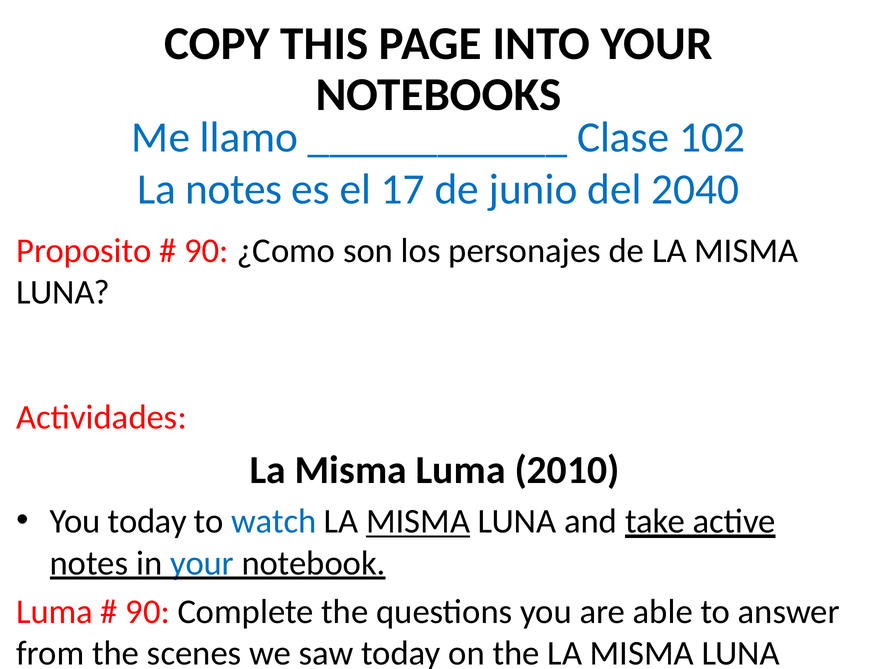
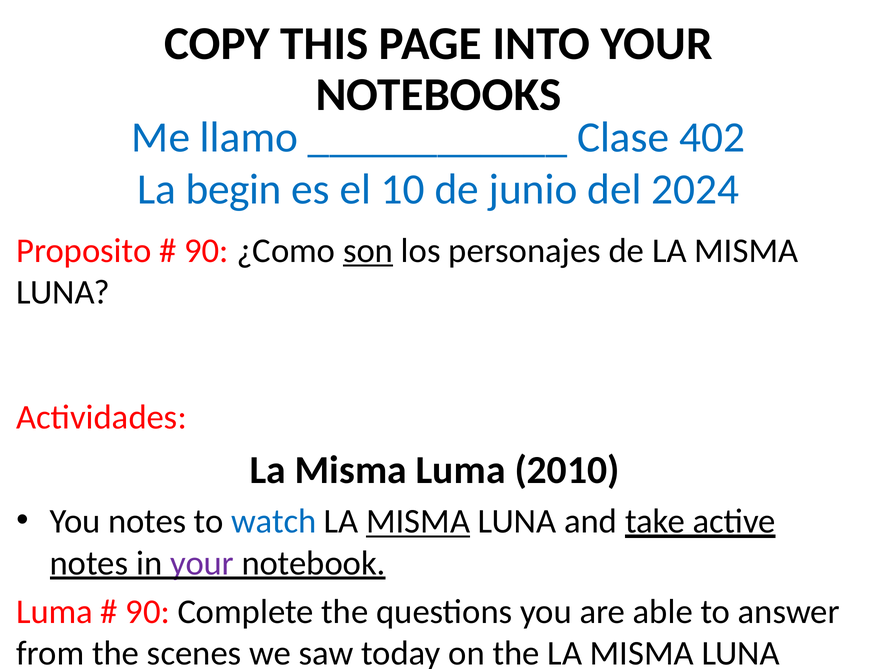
102: 102 -> 402 (712, 138)
La notes: notes -> begin (234, 190)
17: 17 -> 10 (403, 190)
2040: 2040 -> 2024 (695, 190)
son underline: none -> present (368, 251)
You today: today -> notes (147, 521)
your colour: blue -> purple (202, 563)
